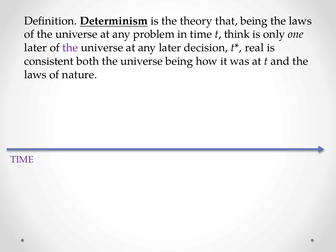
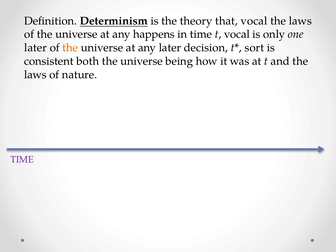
that being: being -> vocal (254, 21)
problem: problem -> happens (154, 34)
t think: think -> vocal (237, 34)
the colour: purple -> orange (70, 48)
real: real -> sort (254, 48)
